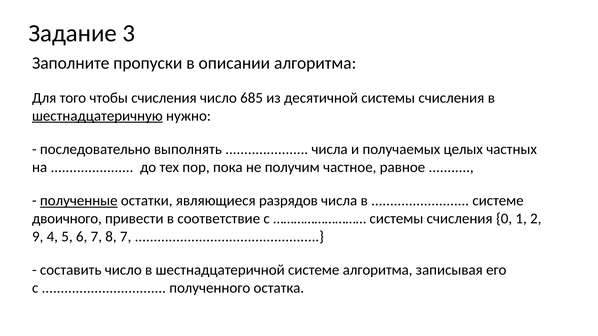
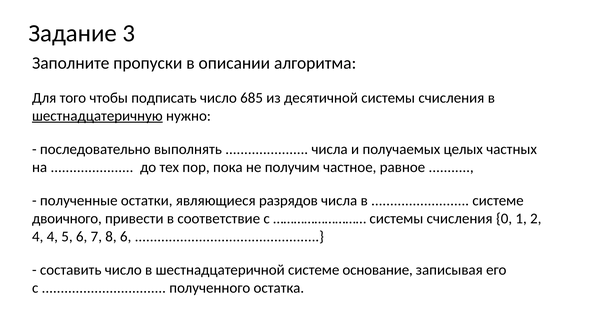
чтобы счисления: счисления -> подписать (164, 98)
полученные underline: present -> none (79, 201)
9: 9 -> 4 (38, 237)
8 7: 7 -> 6 (126, 237)
системе алгоритма: алгоритма -> основание (378, 270)
